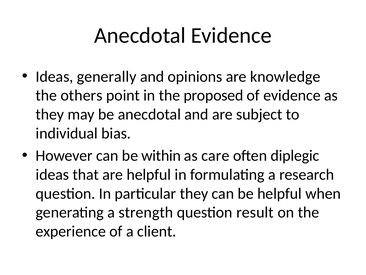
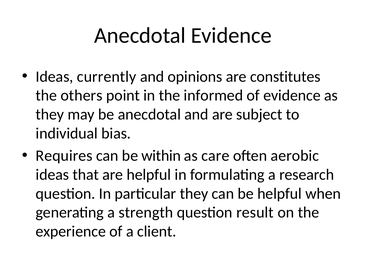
generally: generally -> currently (107, 76)
knowledge: knowledge -> constitutes (285, 76)
proposed: proposed -> informed (213, 95)
However: However -> Requires (64, 155)
diplegic: diplegic -> aerobic (295, 155)
